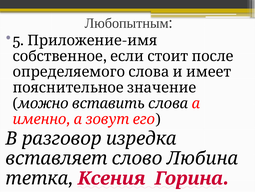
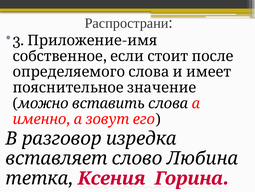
Любопытным: Любопытным -> Распространи (127, 23)
5: 5 -> 3 (18, 40)
